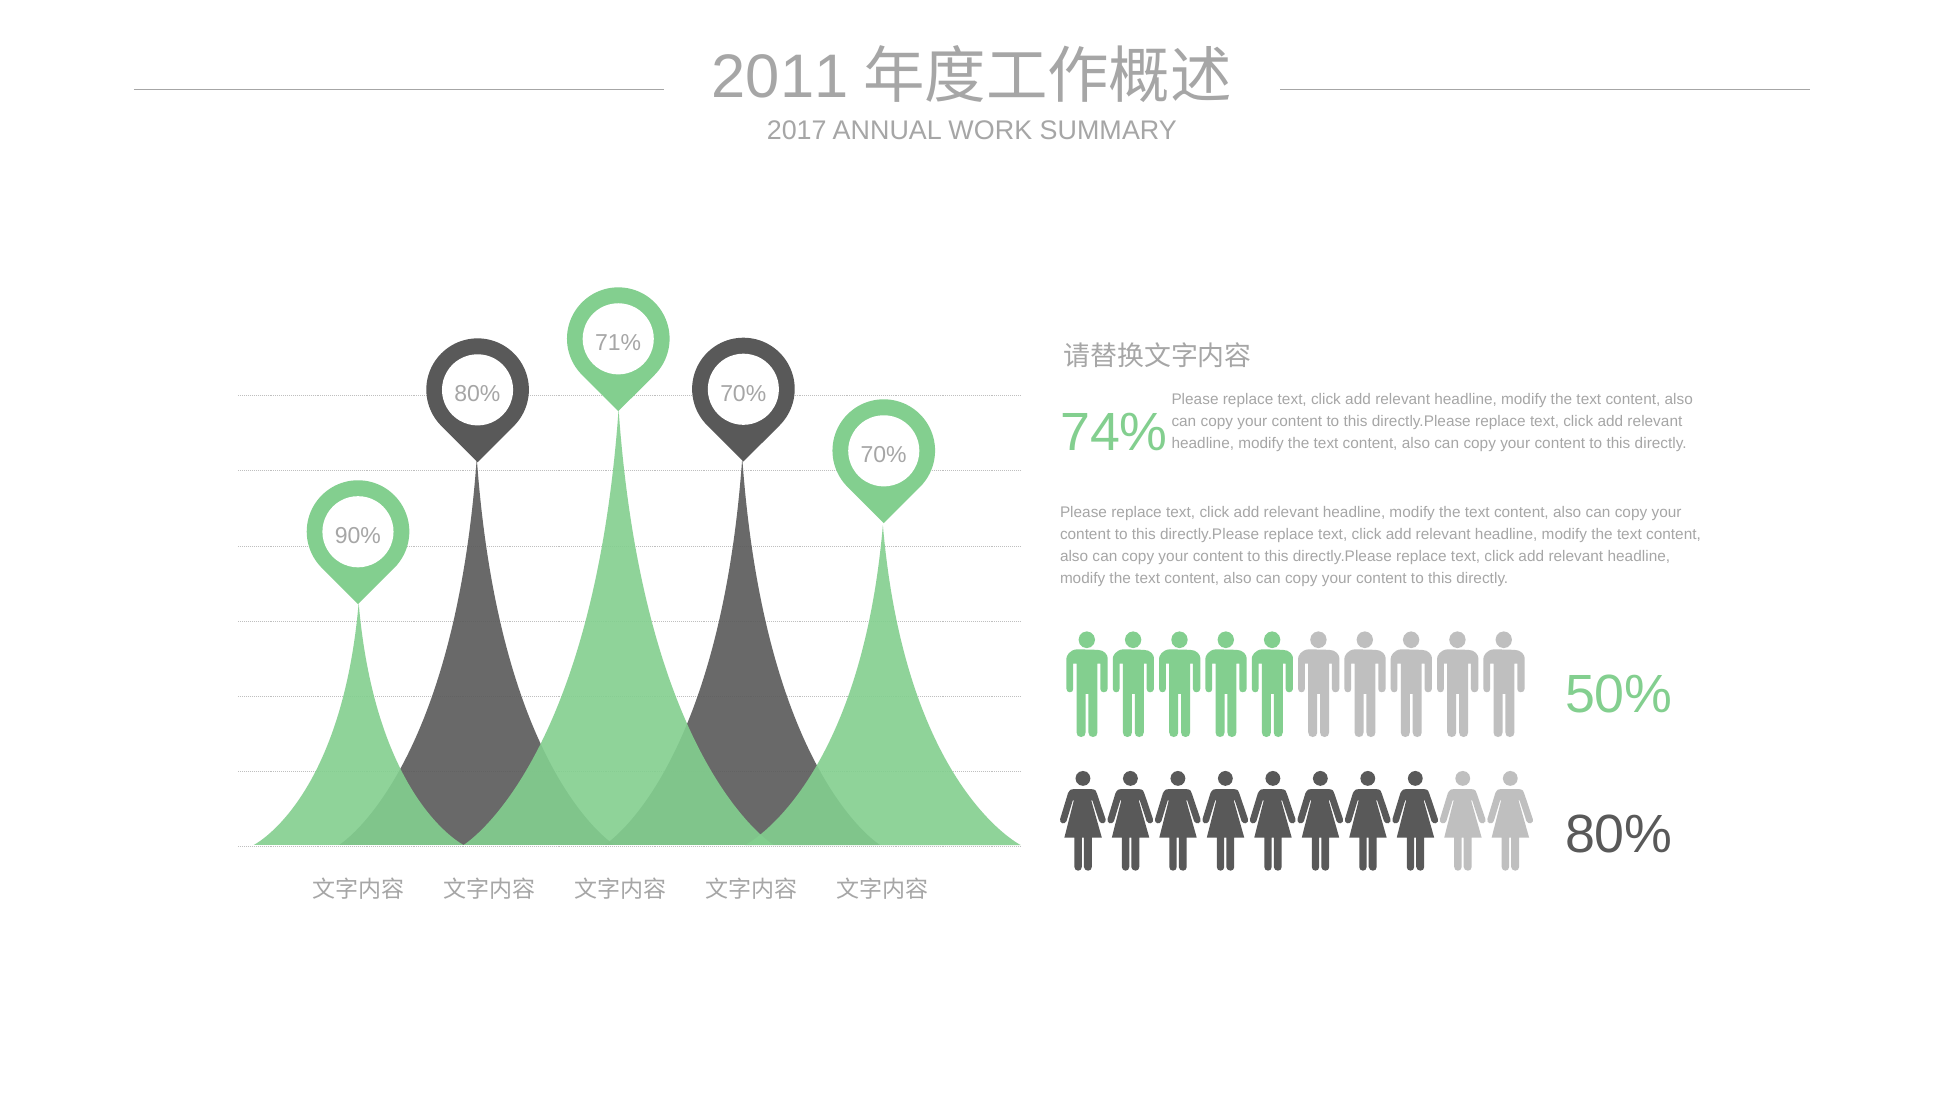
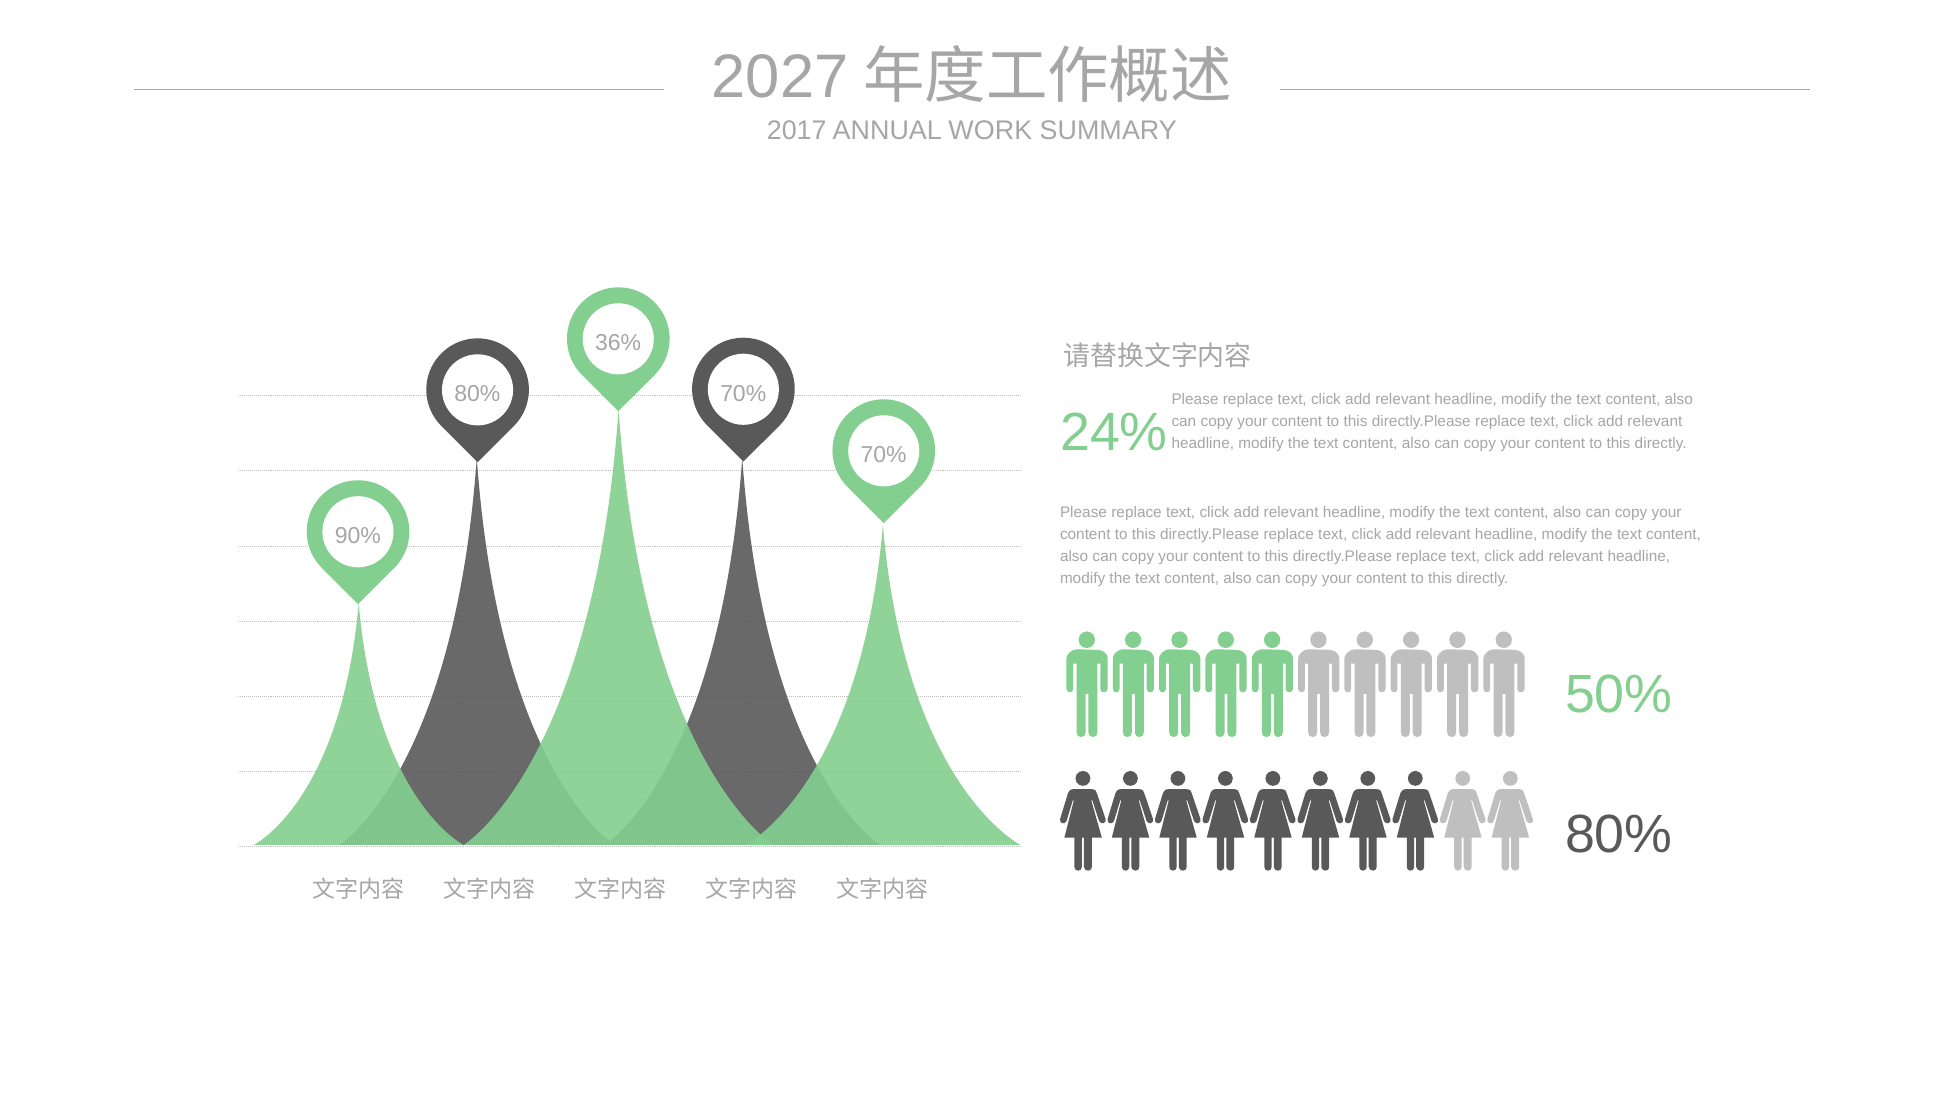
2011: 2011 -> 2027 (780, 77)
71%: 71% -> 36% (618, 343)
74%: 74% -> 24% (1114, 433)
